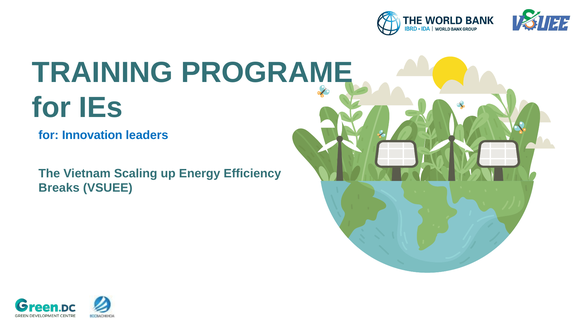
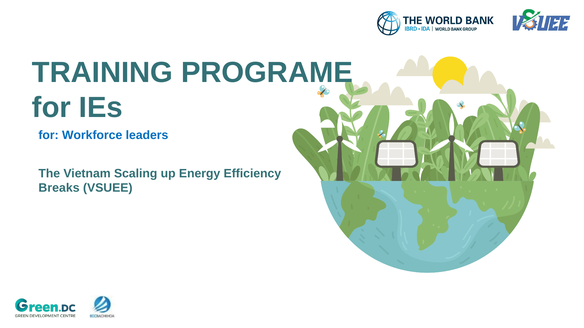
Innovation: Innovation -> Workforce (92, 135)
